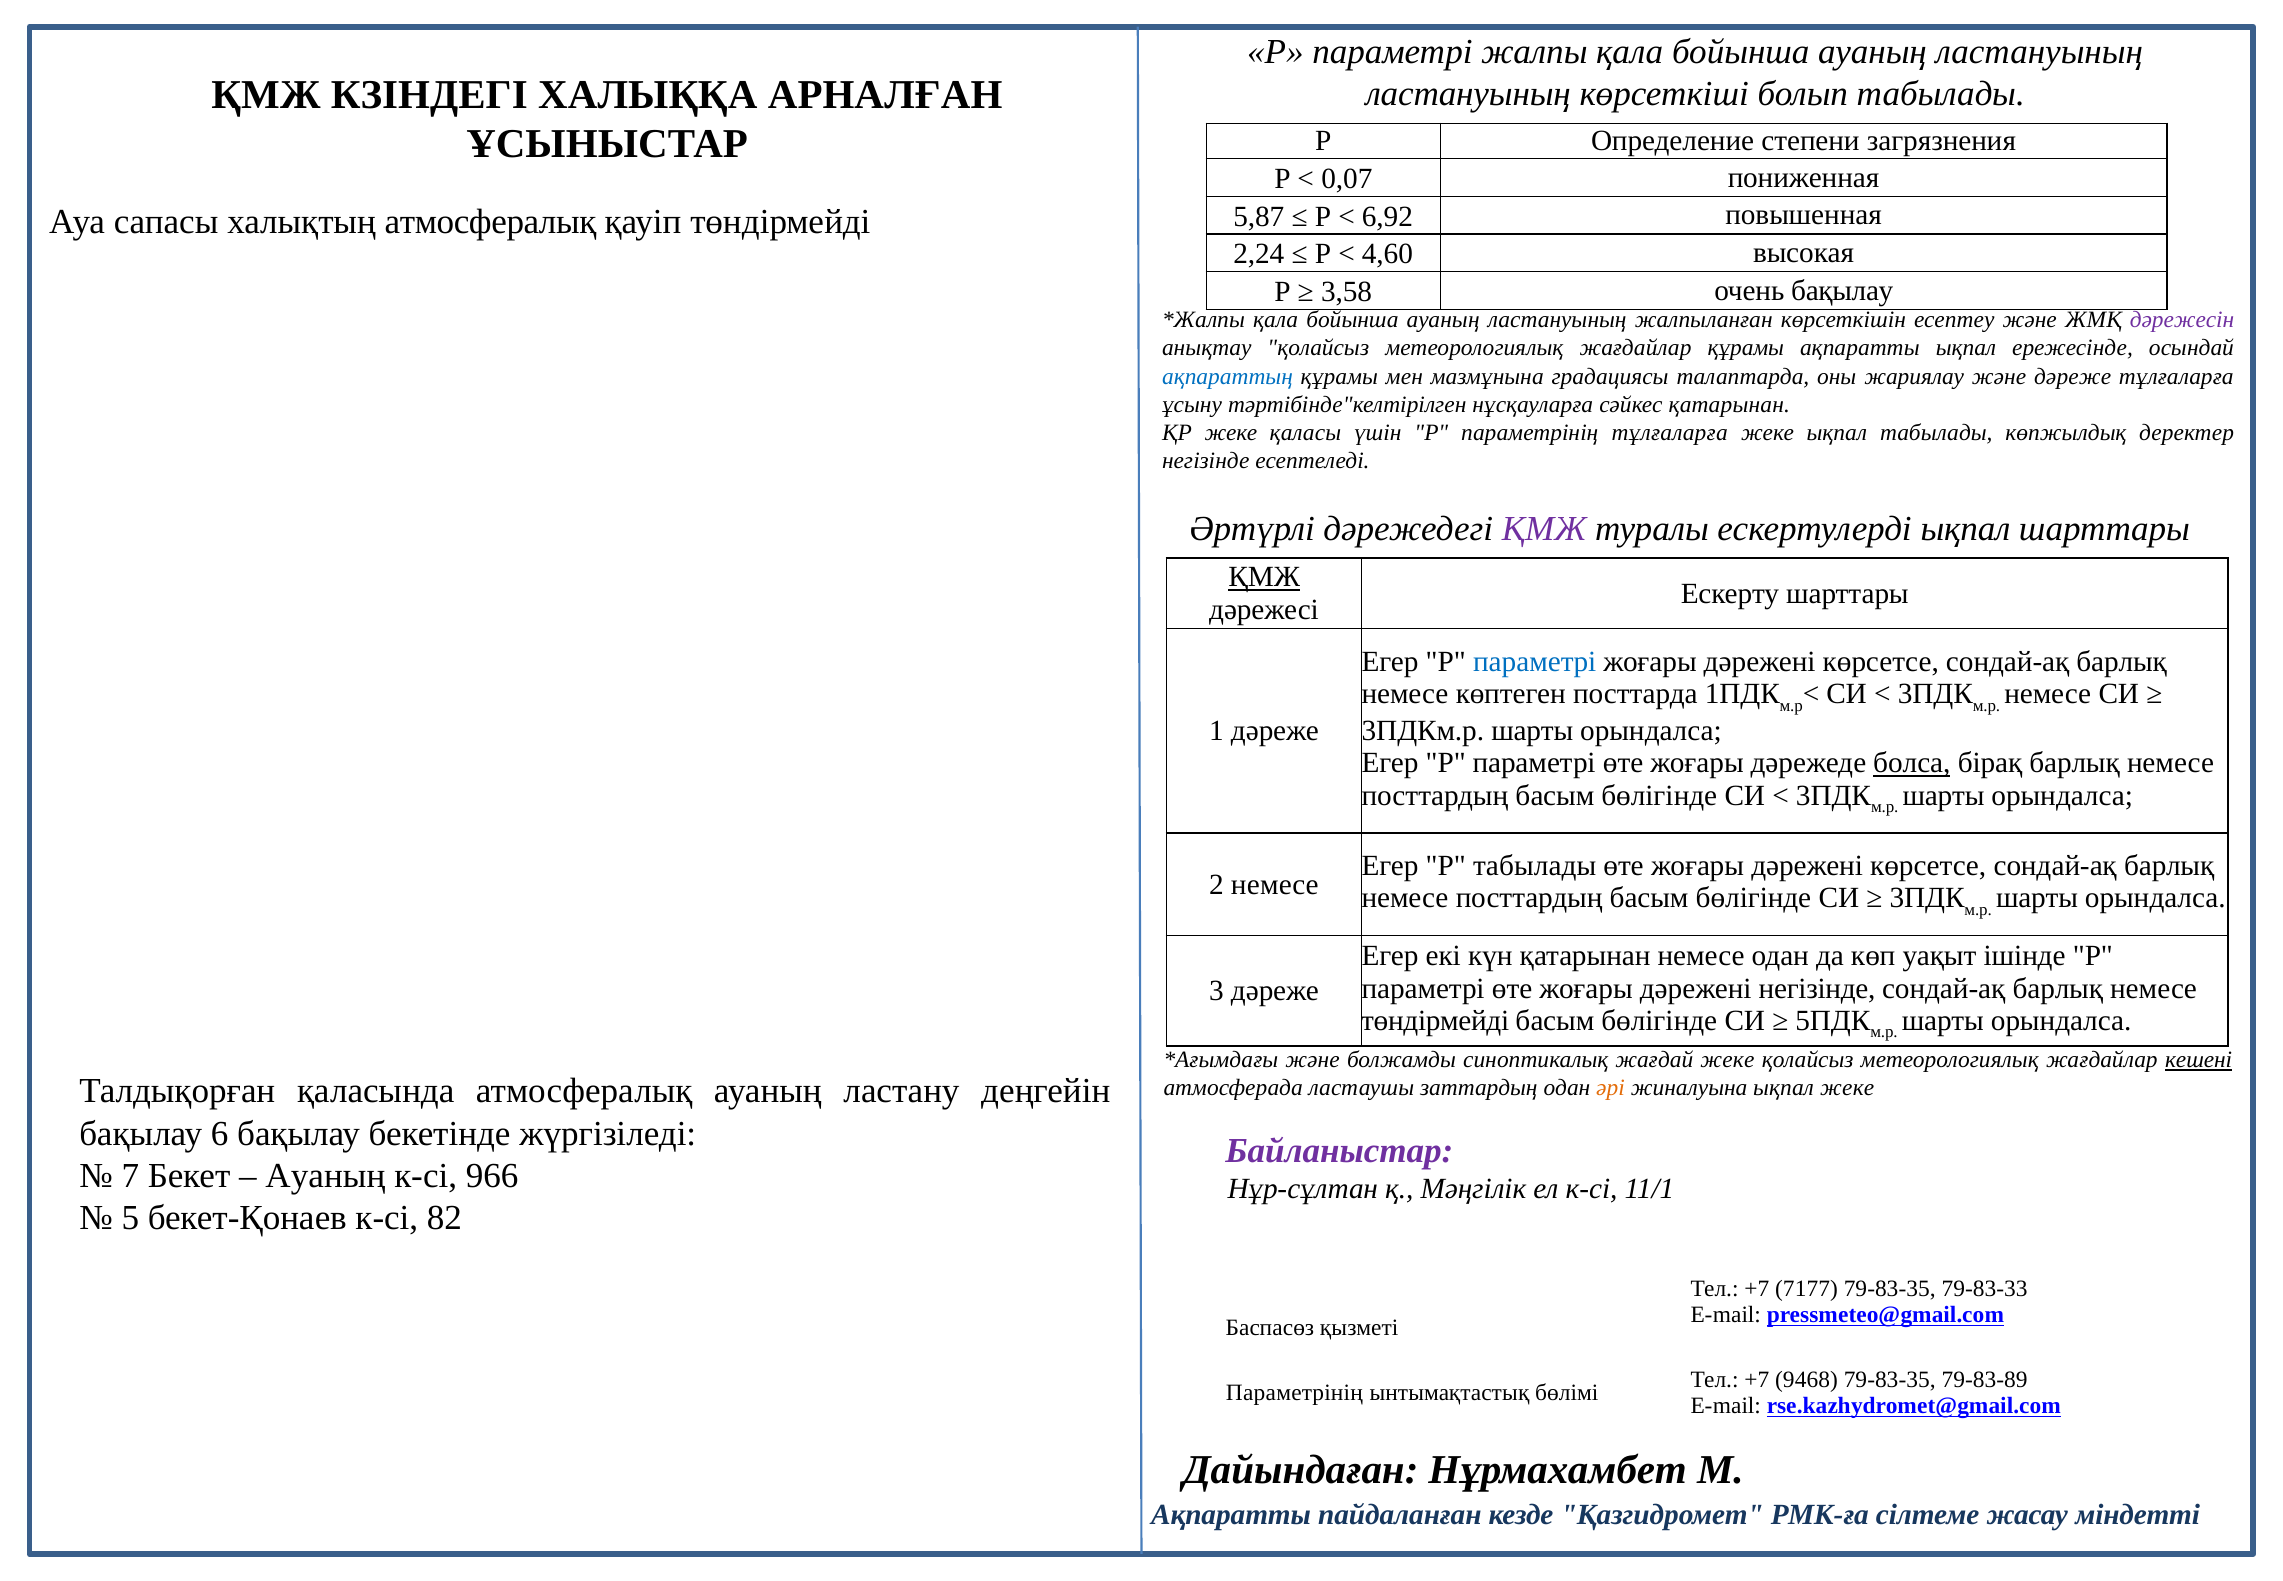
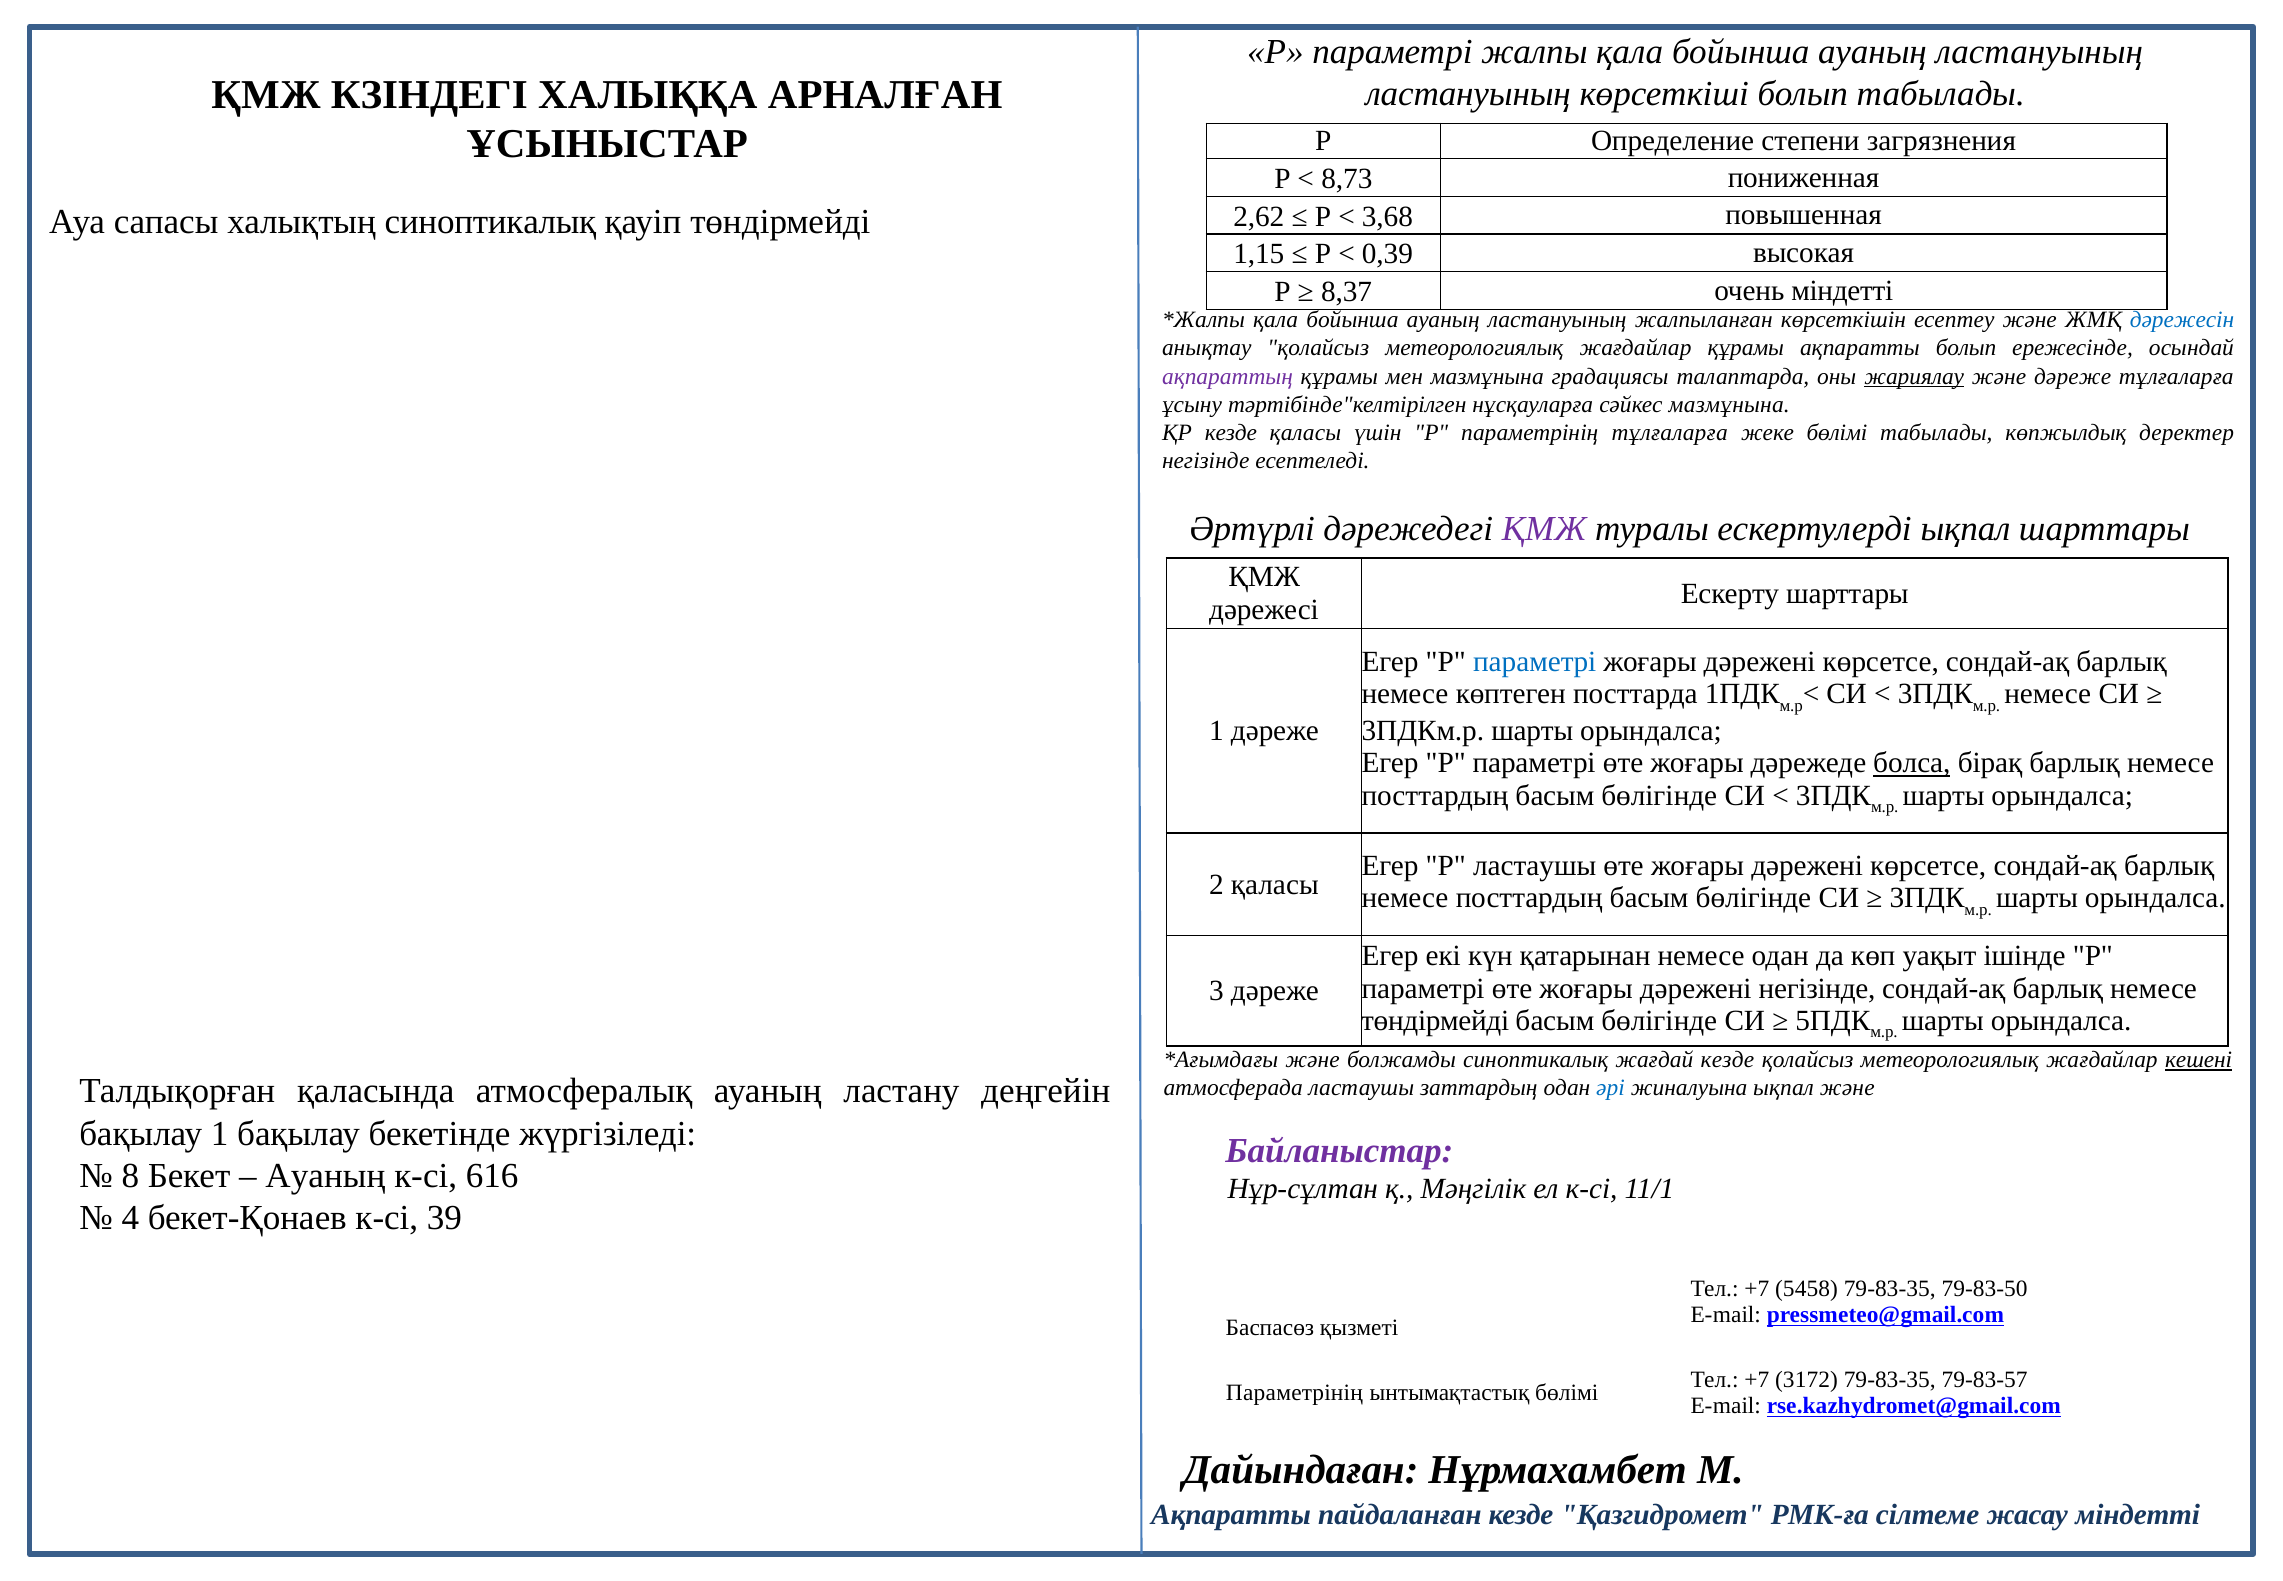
0,07: 0,07 -> 8,73 (1347, 179)
5,87: 5,87 -> 2,62 (1259, 216)
6,92: 6,92 -> 3,68 (1387, 216)
халықтың атмосфералық: атмосфералық -> синоптикалық (490, 221)
2,24: 2,24 -> 1,15 (1259, 254)
4,60: 4,60 -> 0,39 (1387, 254)
3,58: 3,58 -> 8,37 (1347, 292)
очень бақылау: бақылау -> міндетті (1842, 291)
дәрежесін colour: purple -> blue (2182, 320)
ақпаратты ықпал: ықпал -> болып (1966, 348)
ақпараттың colour: blue -> purple (1228, 376)
жариялау underline: none -> present (1914, 376)
сәйкес қатарынан: қатарынан -> мазмұнына (1729, 404)
ҚР жеке: жеке -> кезде (1231, 432)
жеке ықпал: ықпал -> бөлімі (1837, 432)
ҚМЖ underline: present -> none (1264, 577)
Р табылады: табылады -> ластаушы (1535, 866)
2 немесе: немесе -> қаласы (1275, 884)
жағдай жеке: жеке -> кезде (1727, 1059)
әрі colour: orange -> blue (1610, 1088)
ықпал жеке: жеке -> және (1847, 1088)
бақылау 6: 6 -> 1 (220, 1133)
7: 7 -> 8 (130, 1175)
966: 966 -> 616 (492, 1175)
5: 5 -> 4 (130, 1217)
82: 82 -> 39 (444, 1217)
7177: 7177 -> 5458 (1807, 1289)
79-83-33: 79-83-33 -> 79-83-50 (1985, 1289)
9468: 9468 -> 3172 (1807, 1380)
79-83-89: 79-83-89 -> 79-83-57 (1985, 1380)
